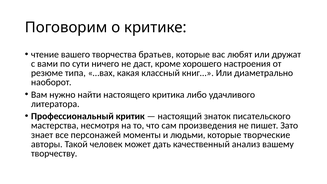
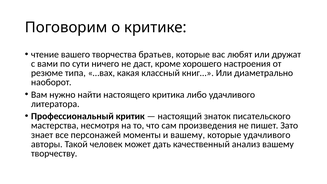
и людьми: людьми -> вашему (188, 135)
которые творческие: творческие -> удачливого (267, 135)
